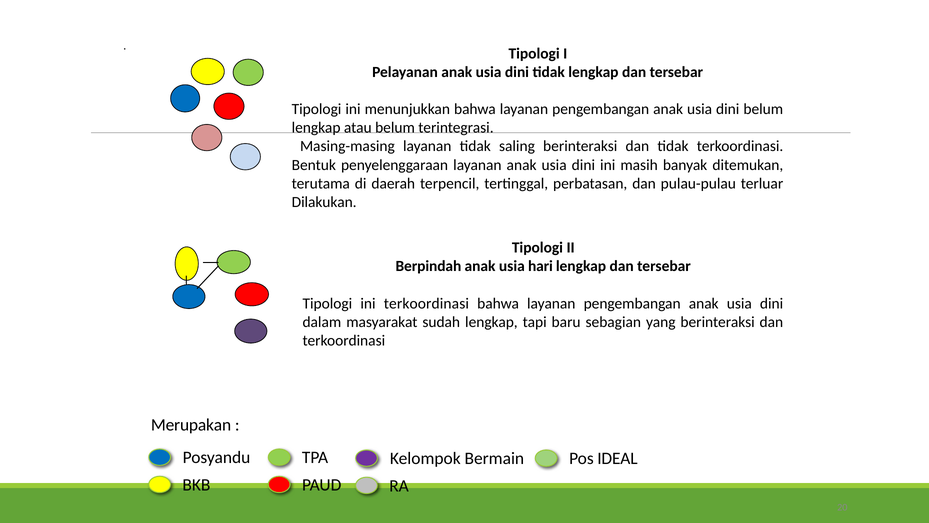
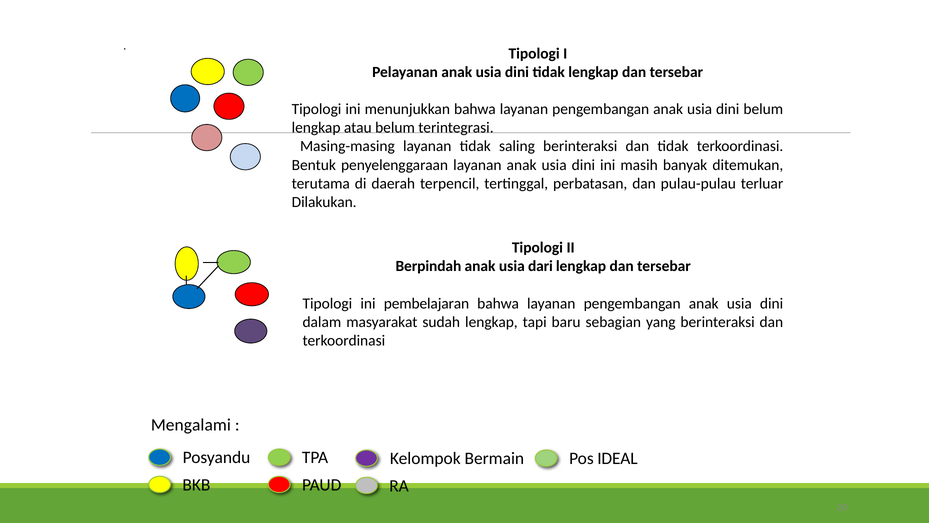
hari: hari -> dari (540, 266)
ini terkoordinasi: terkoordinasi -> pembelajaran (427, 303)
Merupakan: Merupakan -> Mengalami (191, 425)
